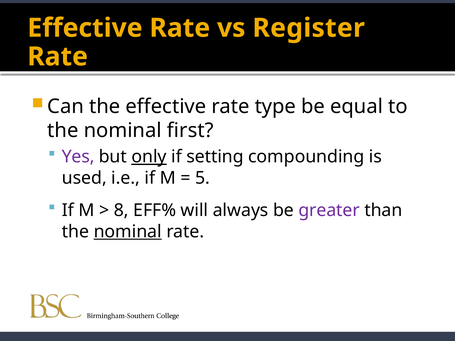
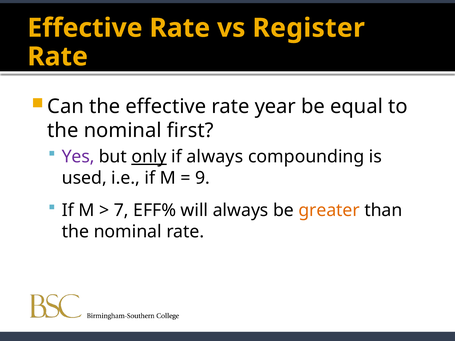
type: type -> year (275, 106)
if setting: setting -> always (215, 157)
5: 5 -> 9 (203, 178)
8: 8 -> 7 (121, 210)
greater colour: purple -> orange (329, 210)
nominal underline: present -> none (128, 232)
